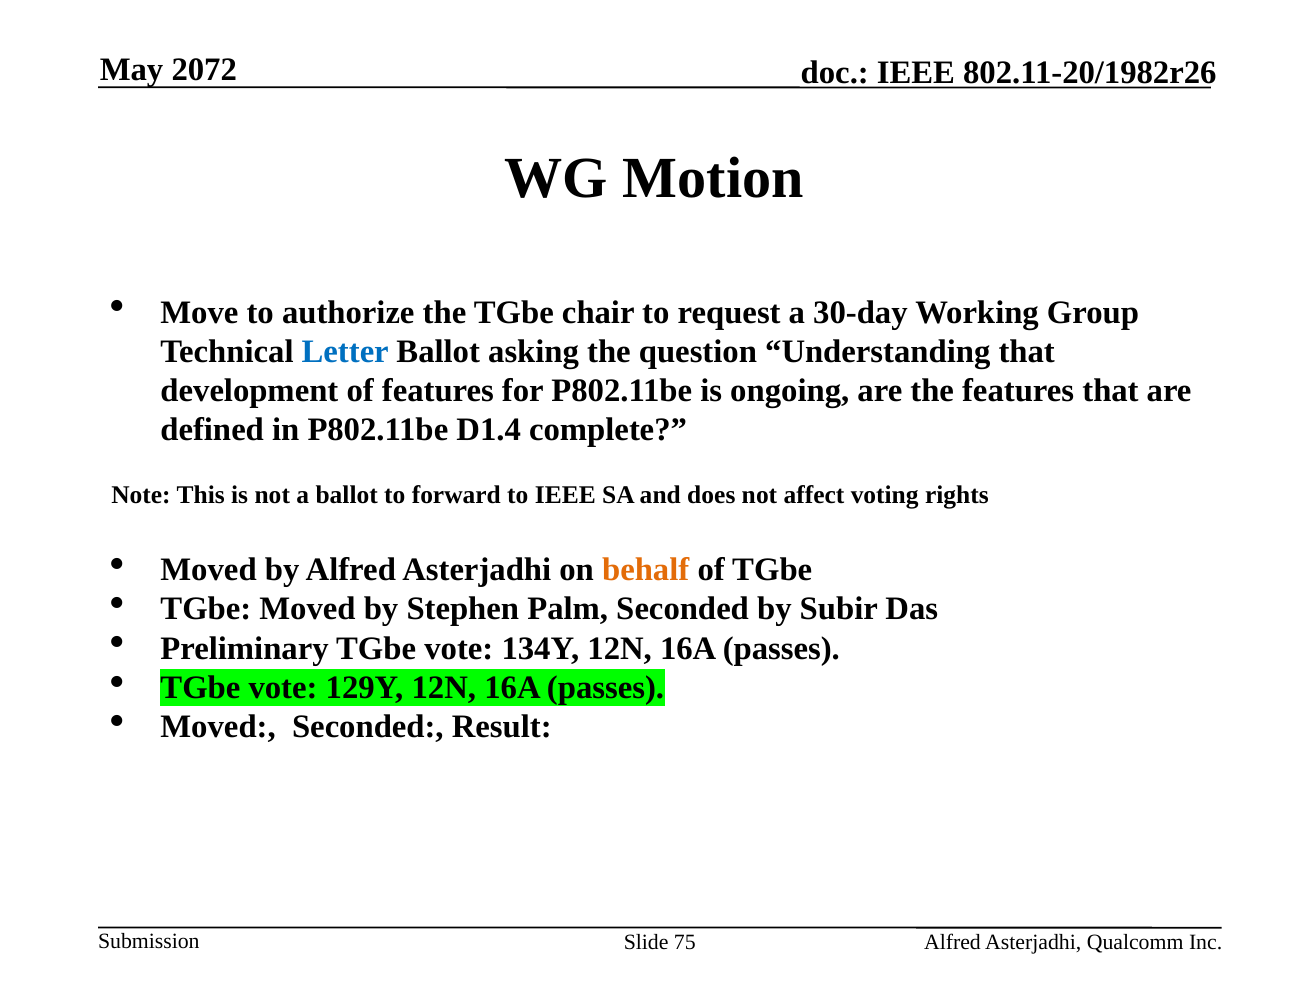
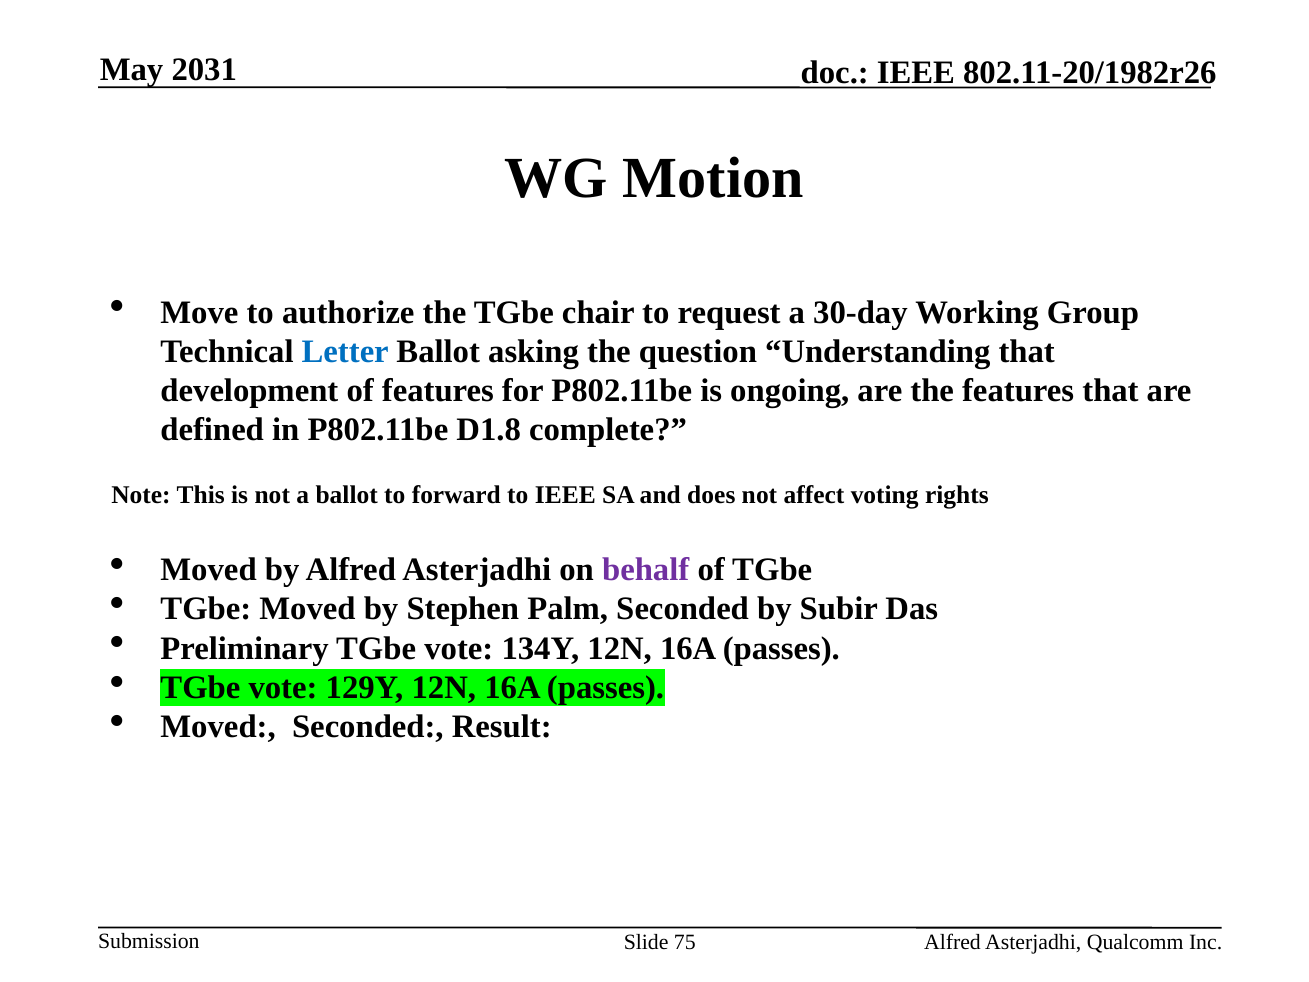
2072: 2072 -> 2031 (204, 69)
D1.4: D1.4 -> D1.8 (489, 430)
behalf colour: orange -> purple (646, 570)
